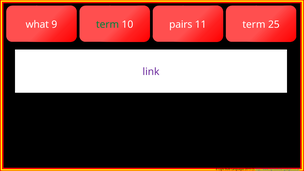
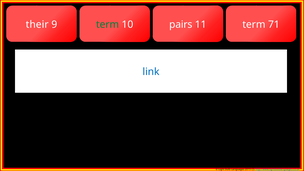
what: what -> their (37, 24)
25: 25 -> 71 (274, 24)
link colour: purple -> blue (151, 72)
